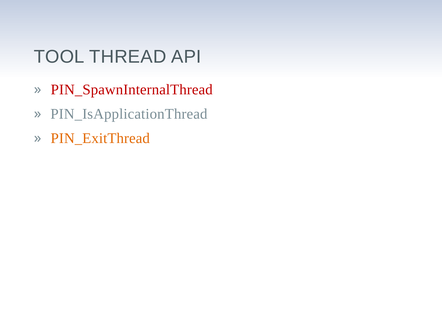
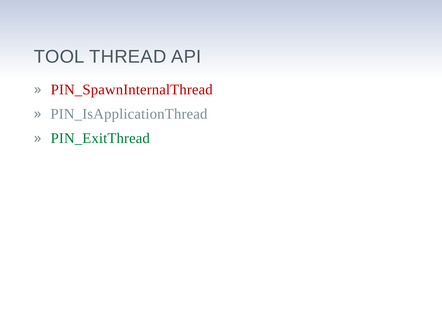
PIN_ExitThread colour: orange -> green (100, 138)
